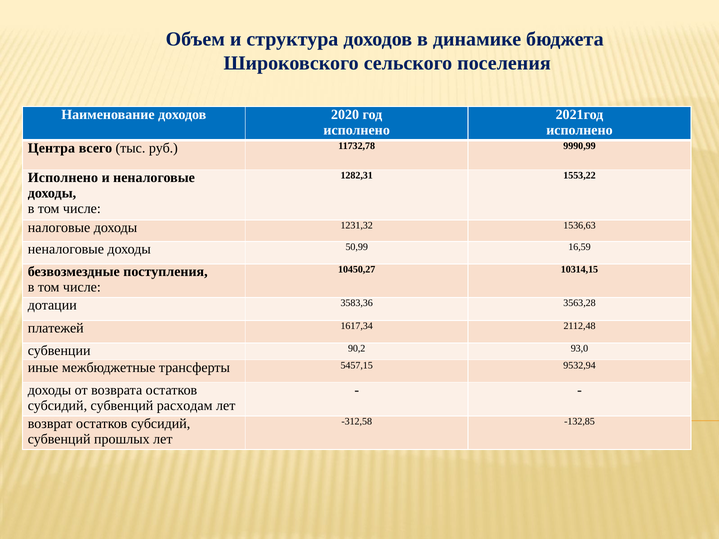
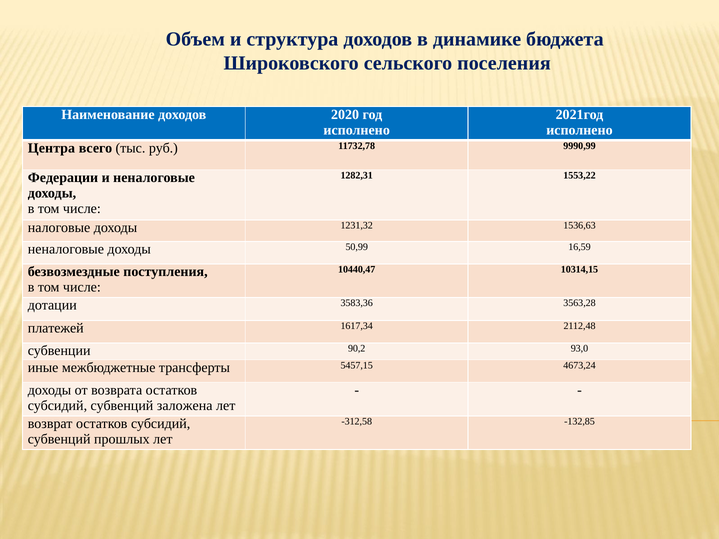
Исполнено: Исполнено -> Федерации (63, 178)
10450,27: 10450,27 -> 10440,47 (357, 270)
9532,94: 9532,94 -> 4673,24 (580, 366)
расходам: расходам -> заложена (185, 406)
